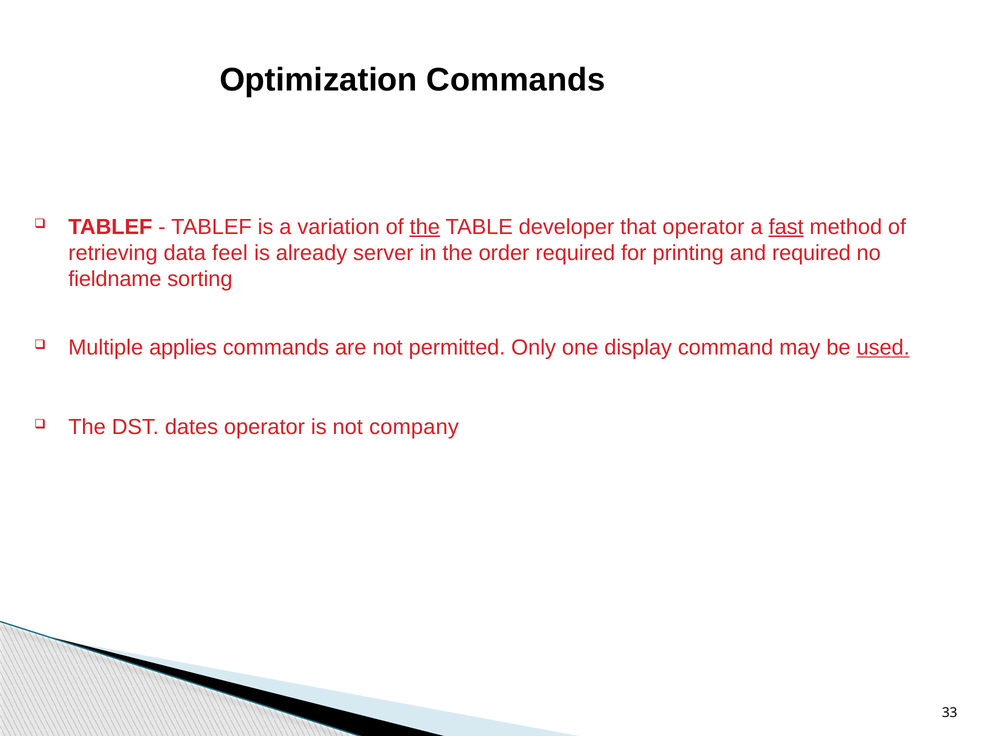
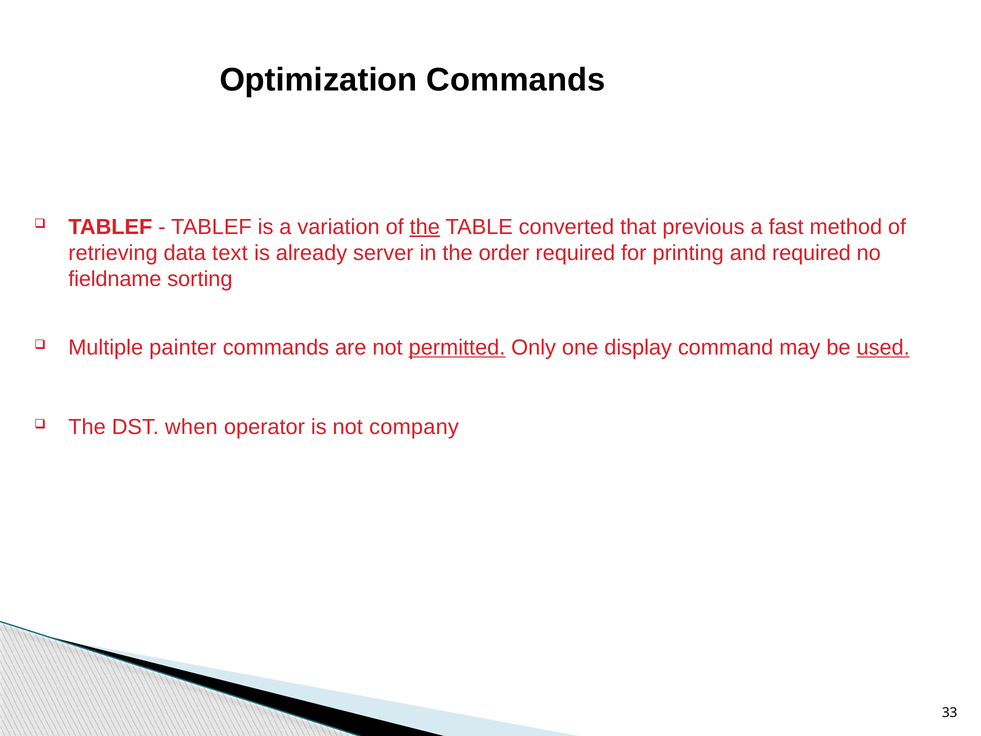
developer: developer -> converted (566, 227)
that operator: operator -> previous (703, 227)
fast underline: present -> none (786, 227)
feel: feel -> text (230, 253)
applies: applies -> painter (183, 348)
permitted underline: none -> present (457, 348)
dates: dates -> when (191, 427)
